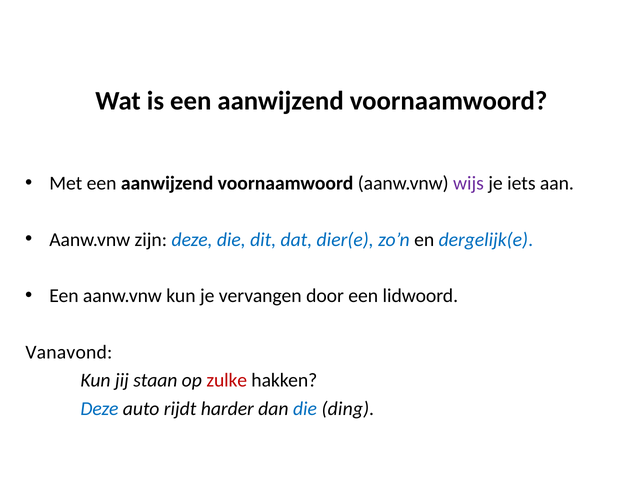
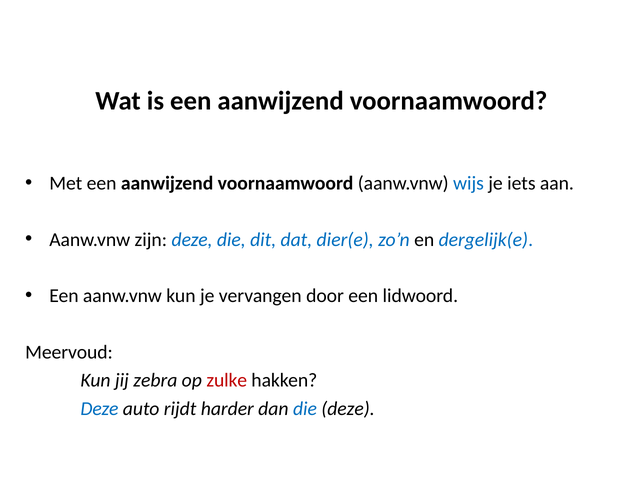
wijs colour: purple -> blue (468, 183)
Vanavond: Vanavond -> Meervoud (69, 352)
staan: staan -> zebra (155, 381)
die ding: ding -> deze (348, 409)
